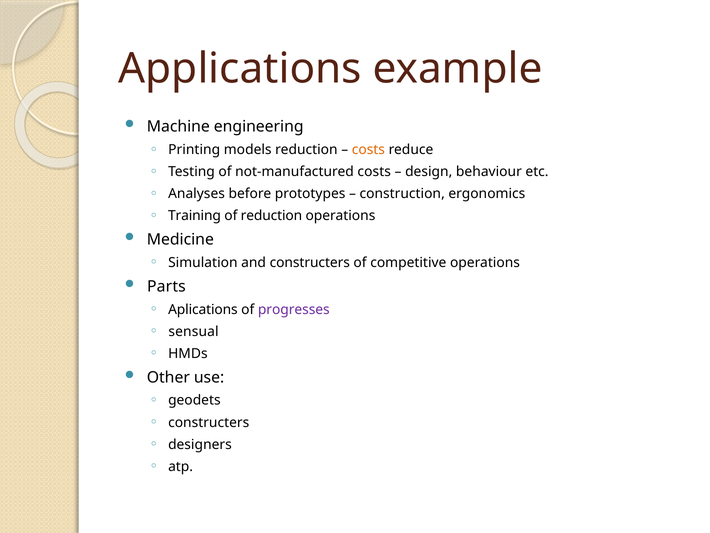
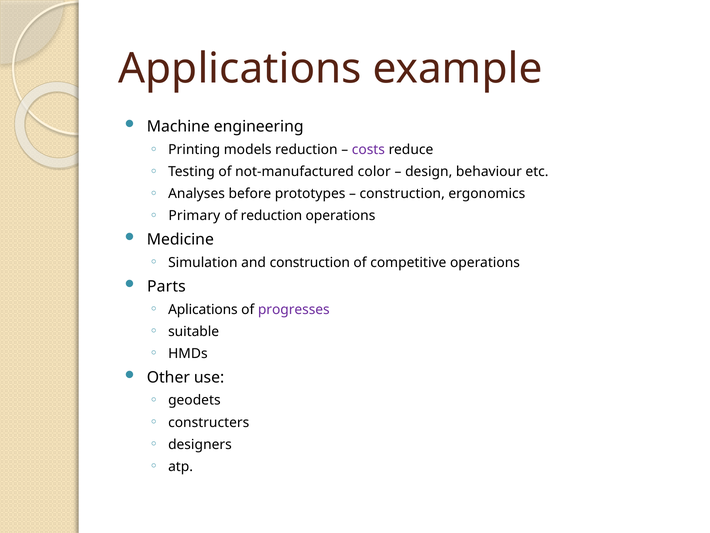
costs colour: orange -> purple (368, 150)
not-manufactured costs: costs -> color (374, 172)
Training: Training -> Primary (194, 216)
and constructers: constructers -> construction (310, 262)
sensual: sensual -> suitable (194, 331)
